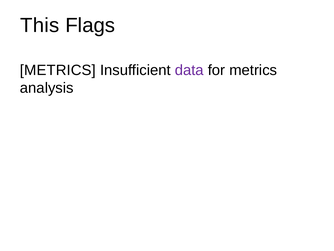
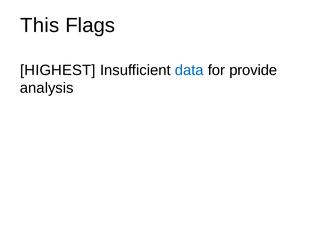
METRICS: METRICS -> HIGHEST (58, 70)
data colour: purple -> blue (189, 70)
for metrics: metrics -> provide (253, 70)
